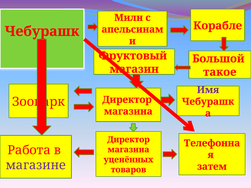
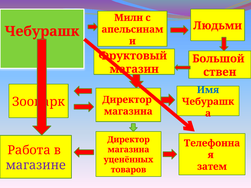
Корабле: Корабле -> Людьми (218, 26)
такое: такое -> ствен (220, 72)
Имя colour: purple -> blue (208, 90)
